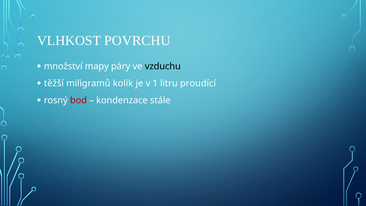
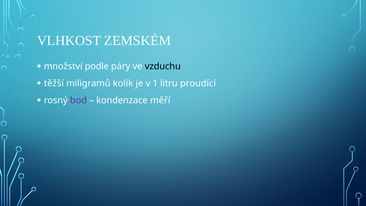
POVRCHU: POVRCHU -> ZEMSKÉM (137, 41)
mapy: mapy -> podle (97, 66)
bod colour: red -> purple (78, 100)
stále: stále -> měří (160, 100)
